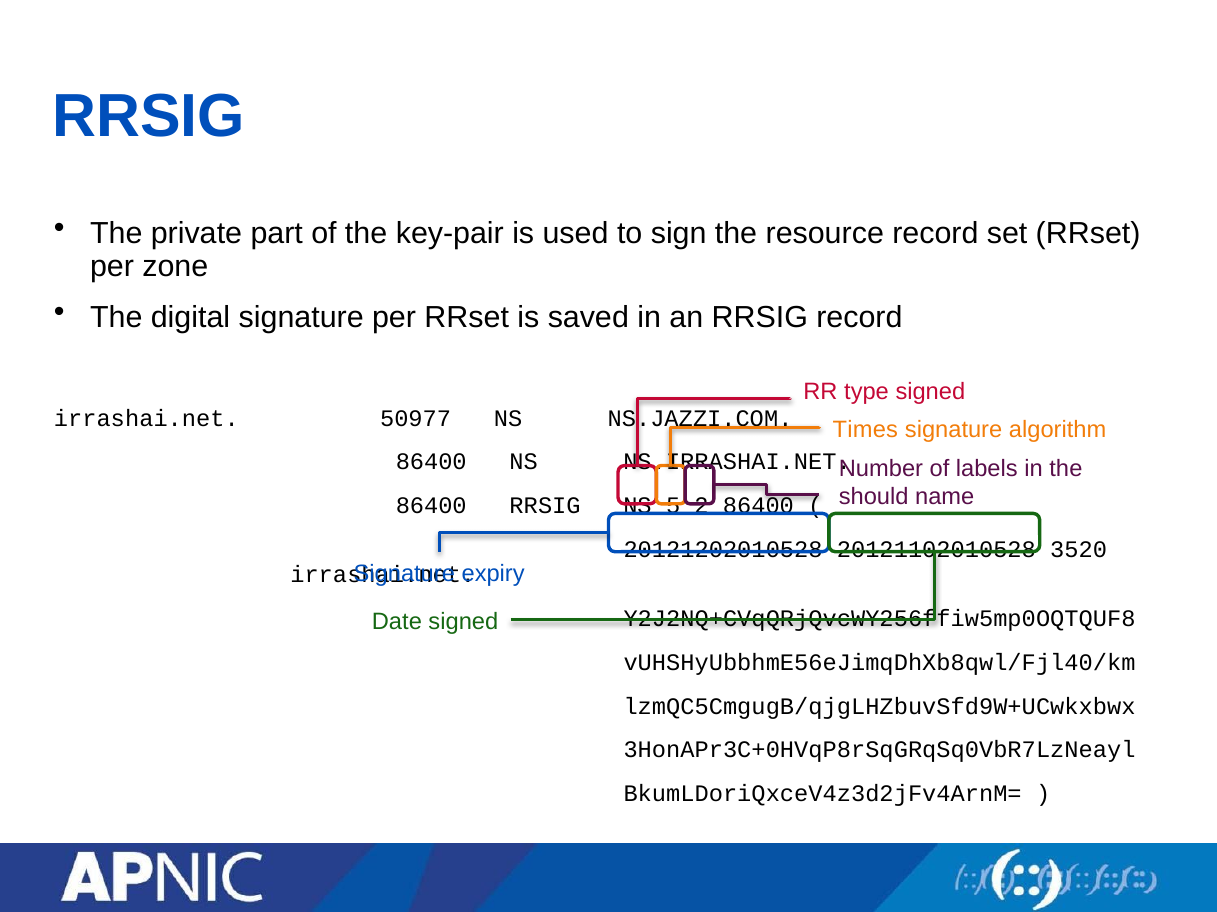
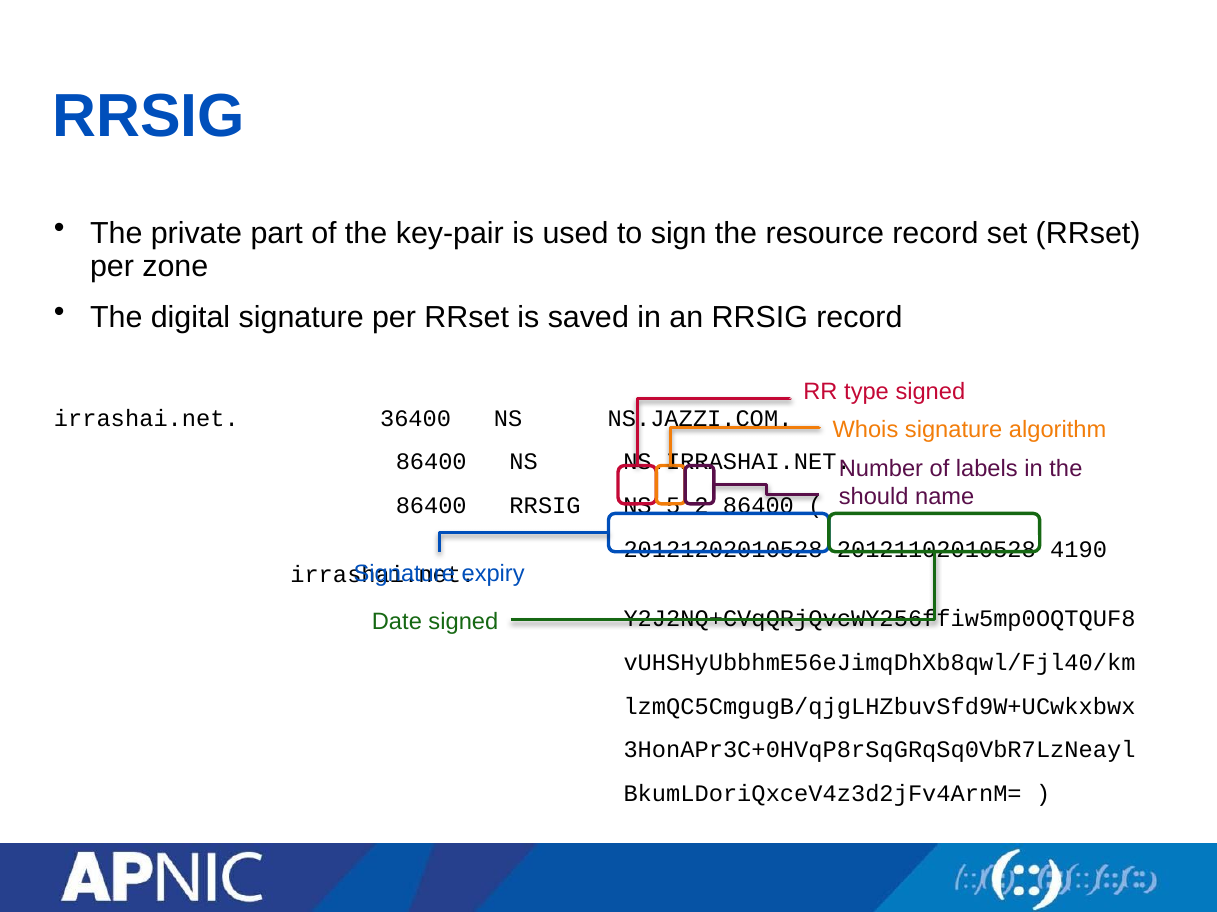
50977: 50977 -> 36400 (416, 419)
Times: Times -> Whois (865, 430)
3520: 3520 -> 4190 (1079, 550)
